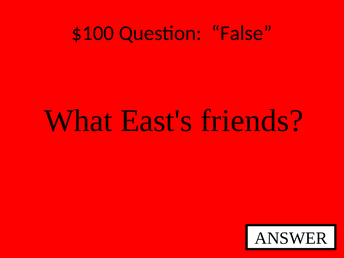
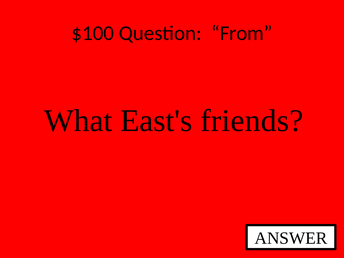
False: False -> From (242, 33)
